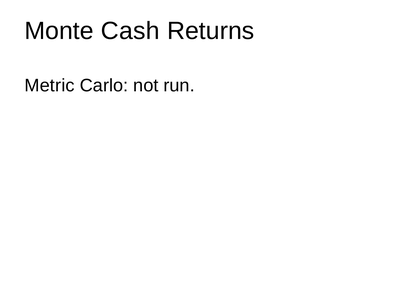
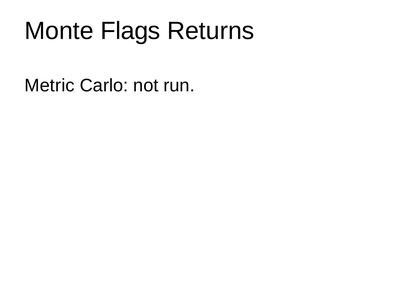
Cash: Cash -> Flags (130, 31)
